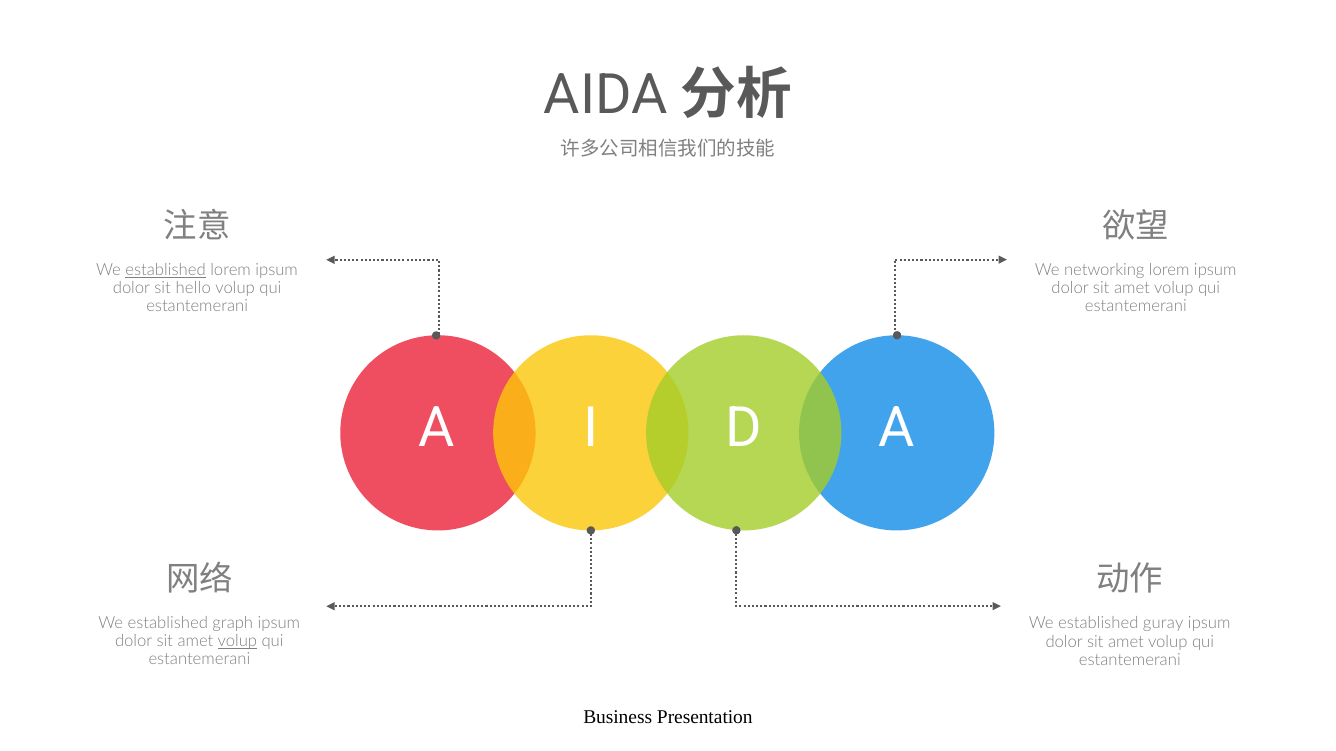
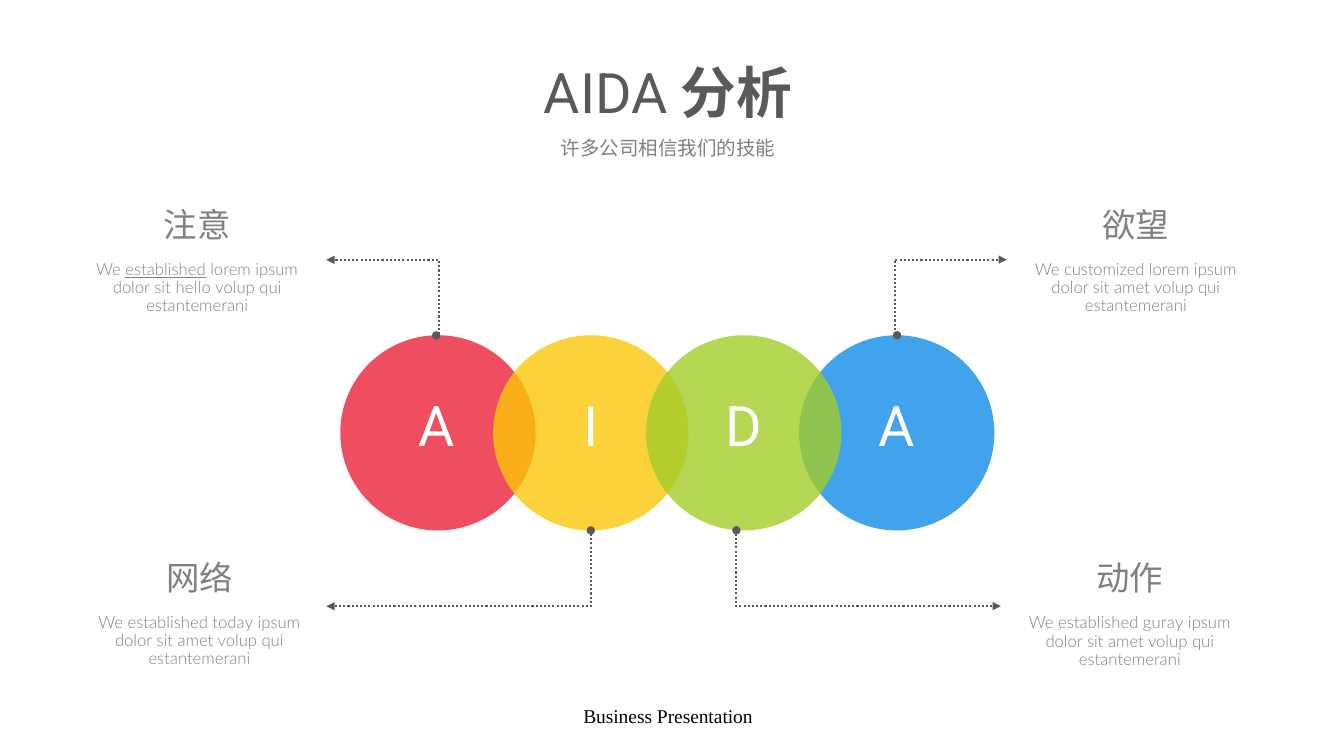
networking: networking -> customized (1104, 271)
graph: graph -> today (233, 624)
volup underline: present -> none (237, 642)
